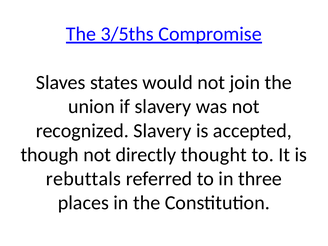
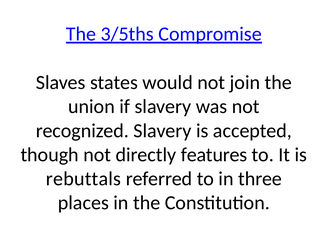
thought: thought -> features (214, 155)
